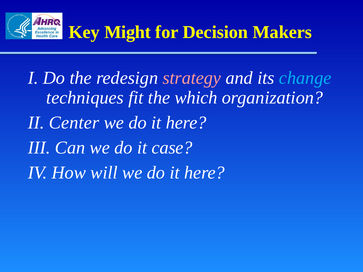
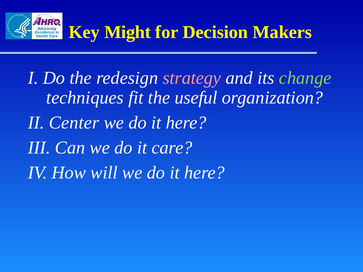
change colour: light blue -> light green (305, 78)
which: which -> useful (196, 98)
case: case -> care (172, 148)
